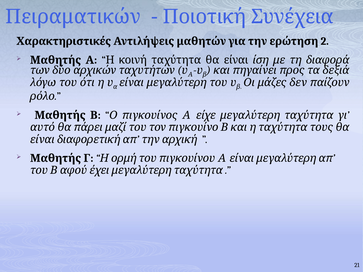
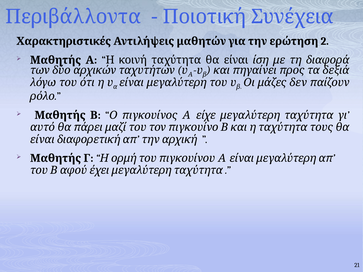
Πειραματικών: Πειραματικών -> Περιβάλλοντα (73, 17)
